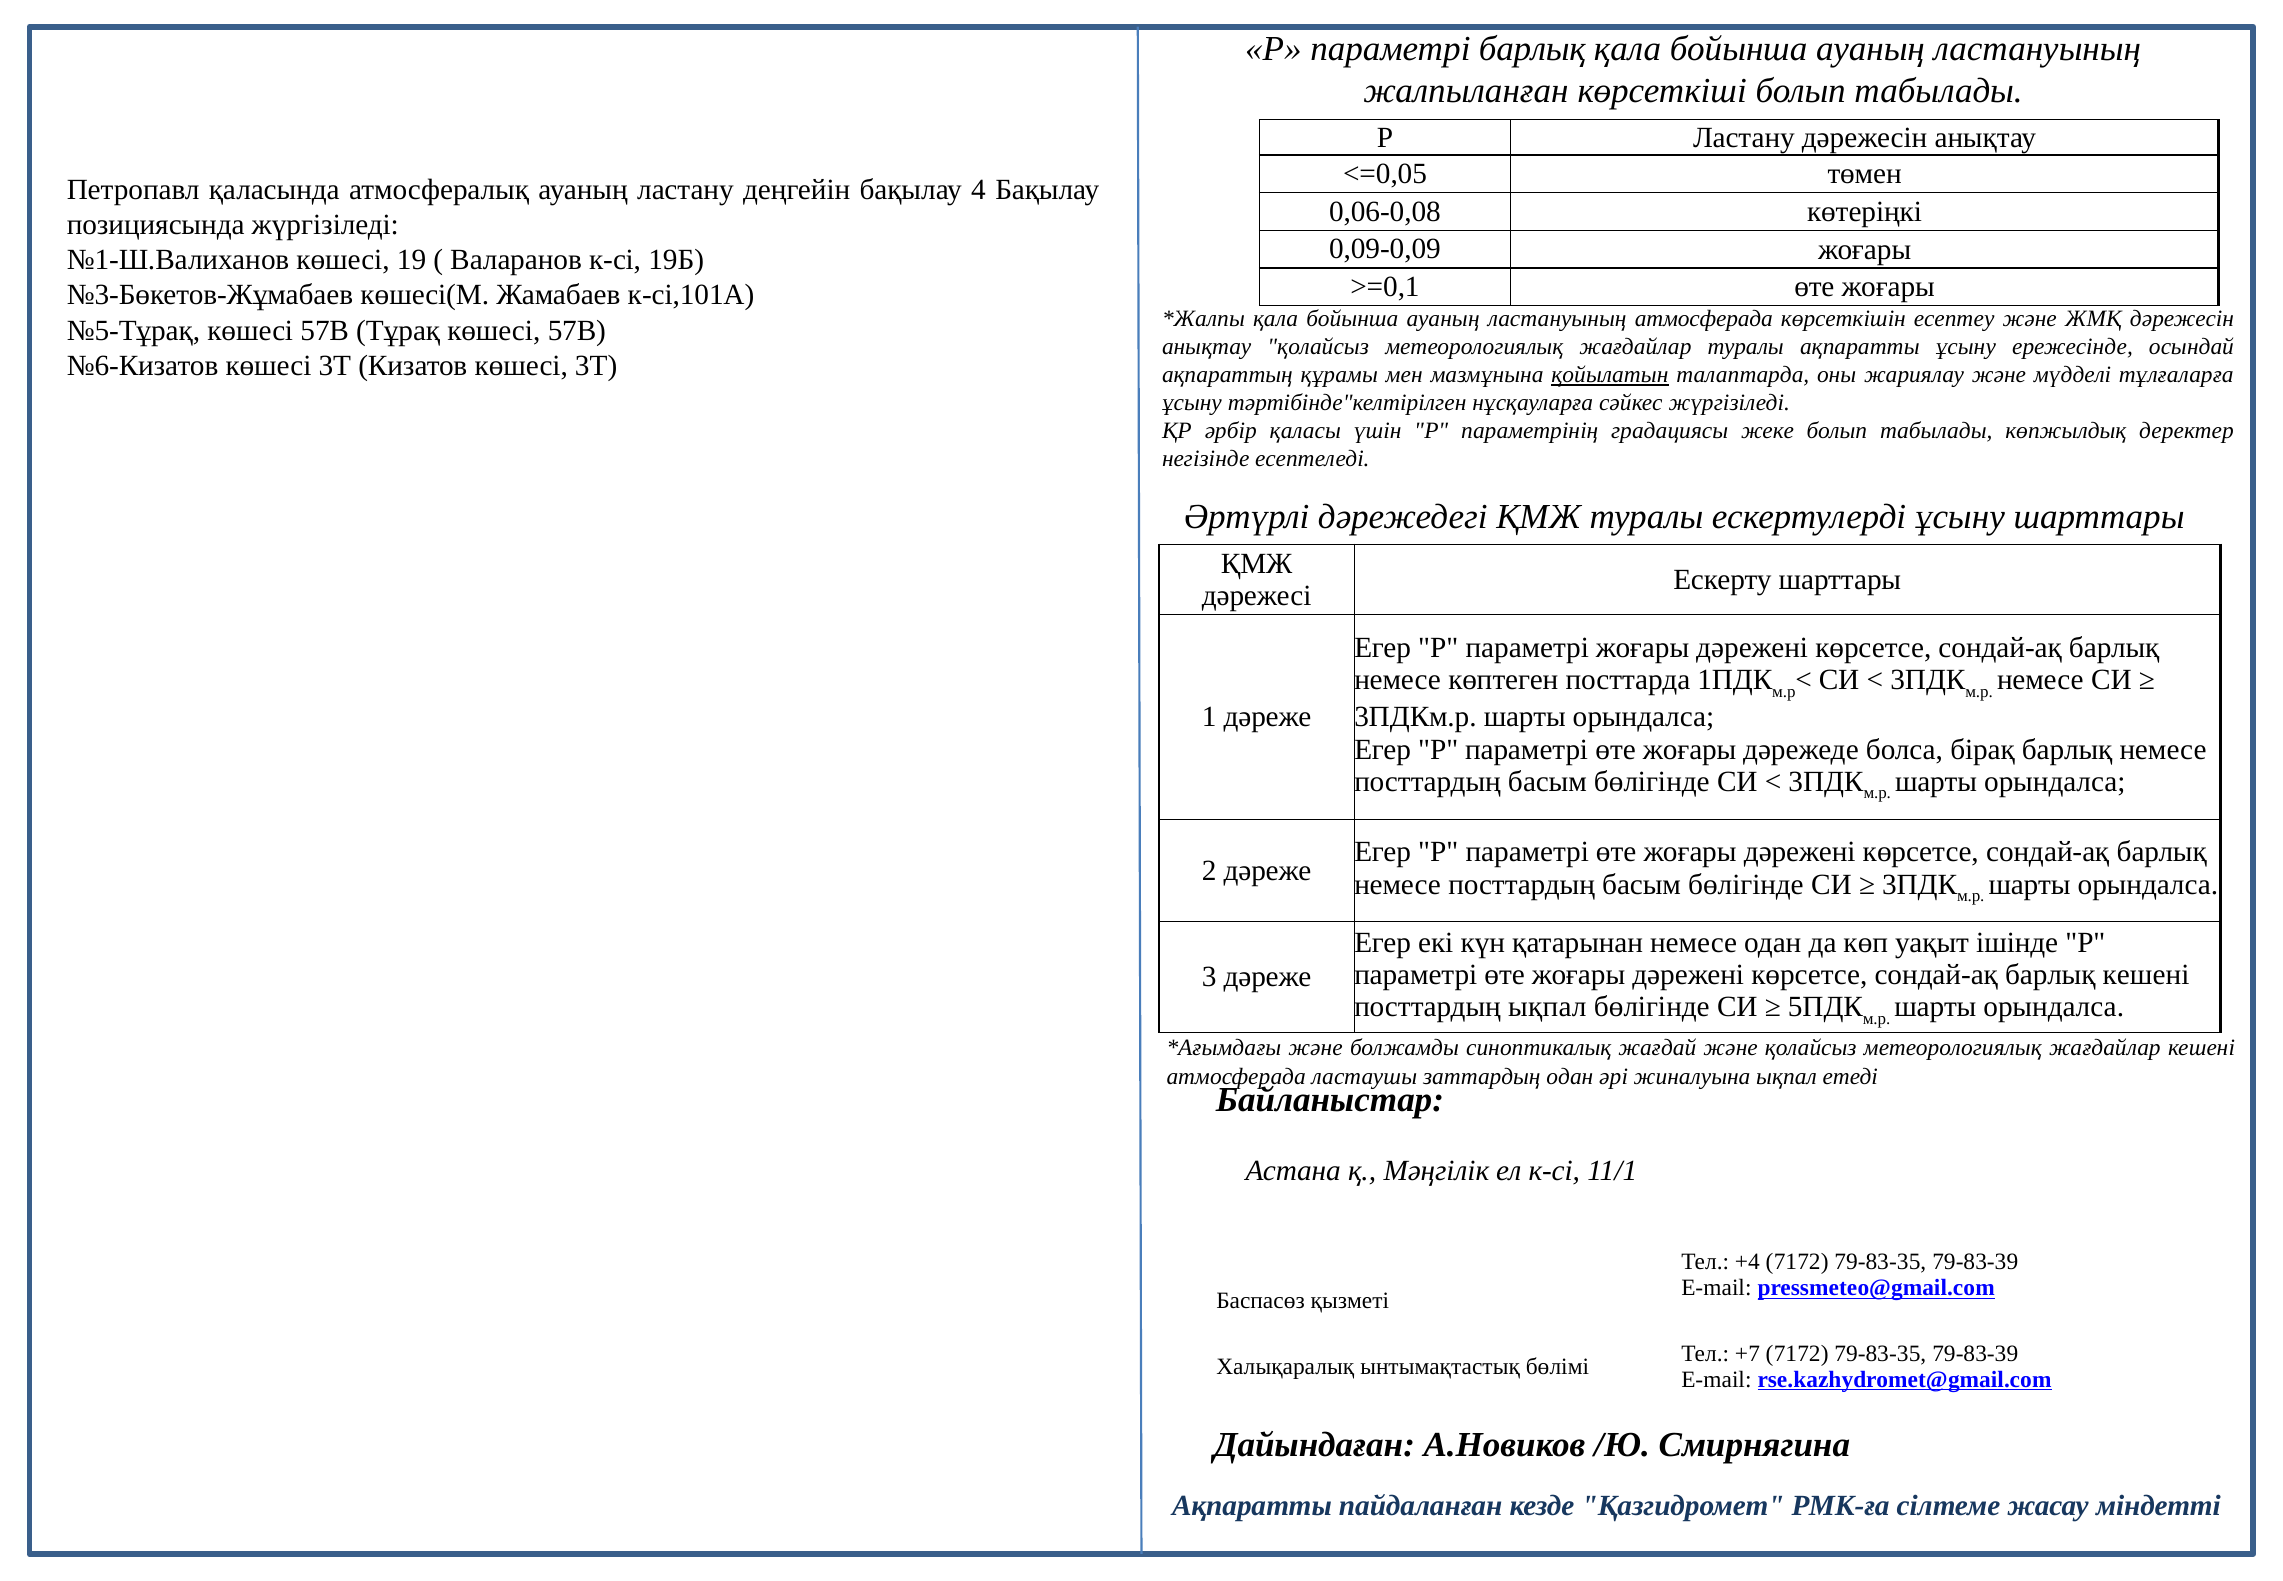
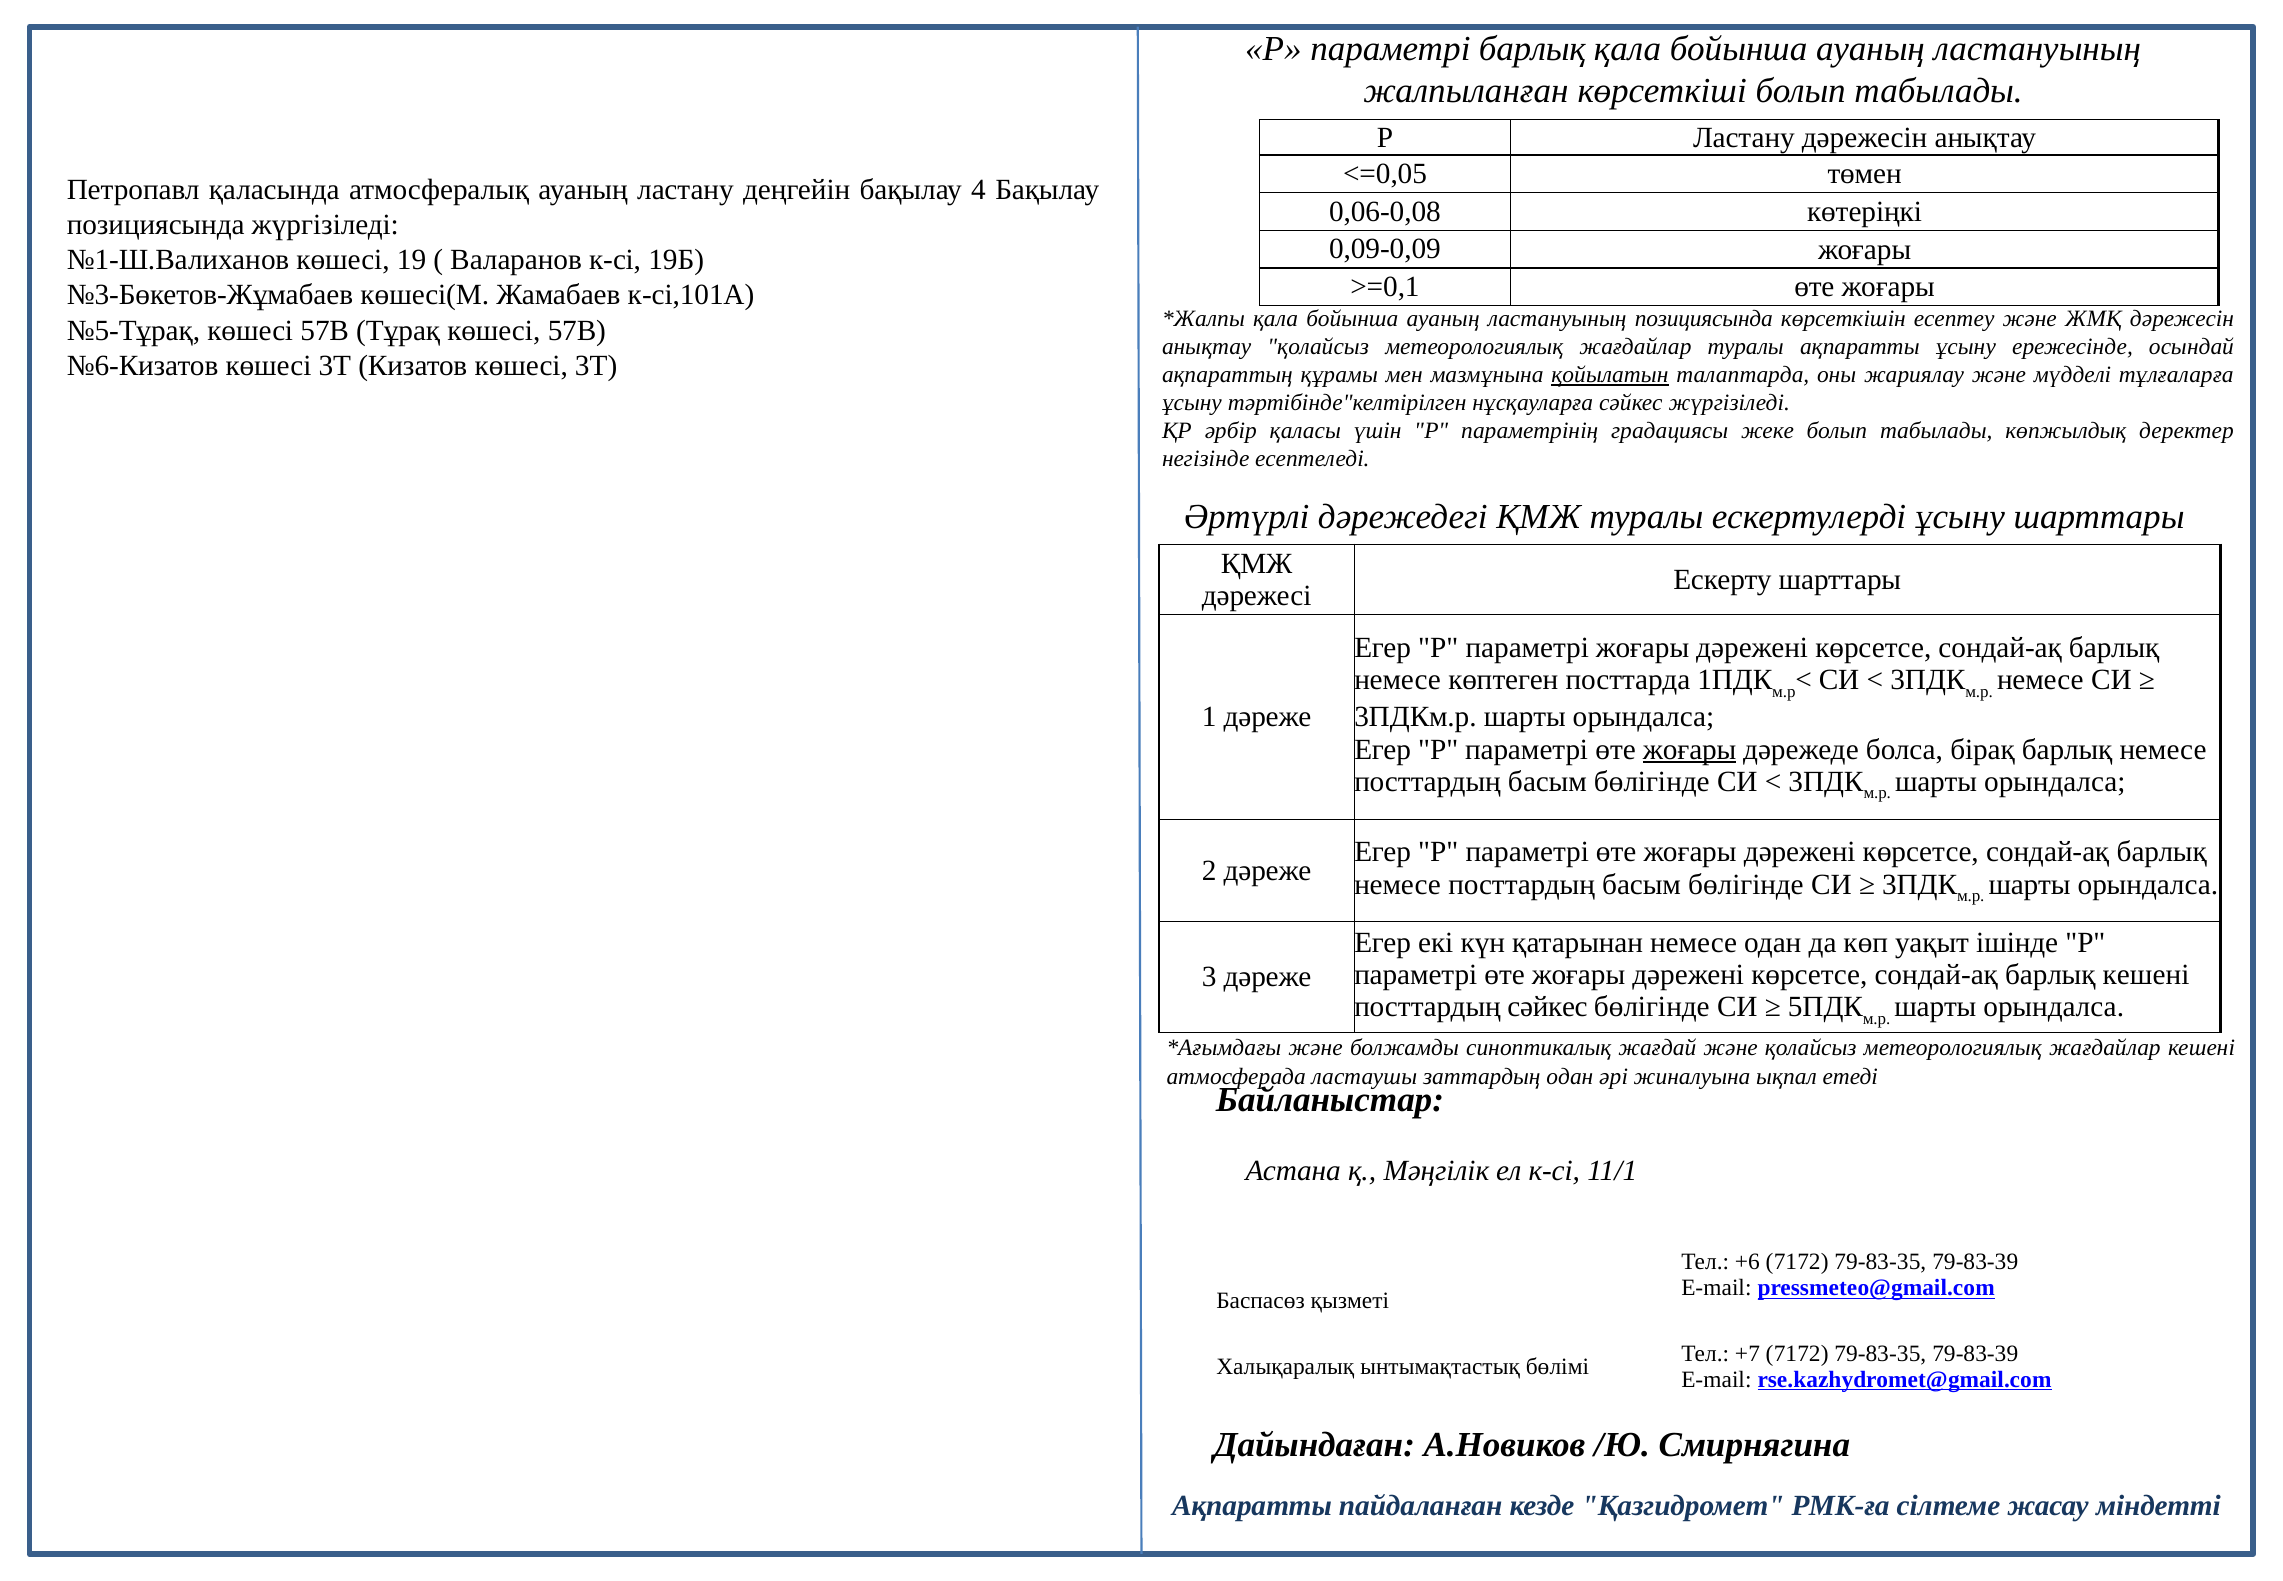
ластануының атмосферада: атмосферада -> позициясында (1704, 319)
жоғары underline: none -> present (1690, 749)
посттардың ықпал: ықпал -> сәйкес (1548, 1007)
+4: +4 -> +6 (1747, 1262)
